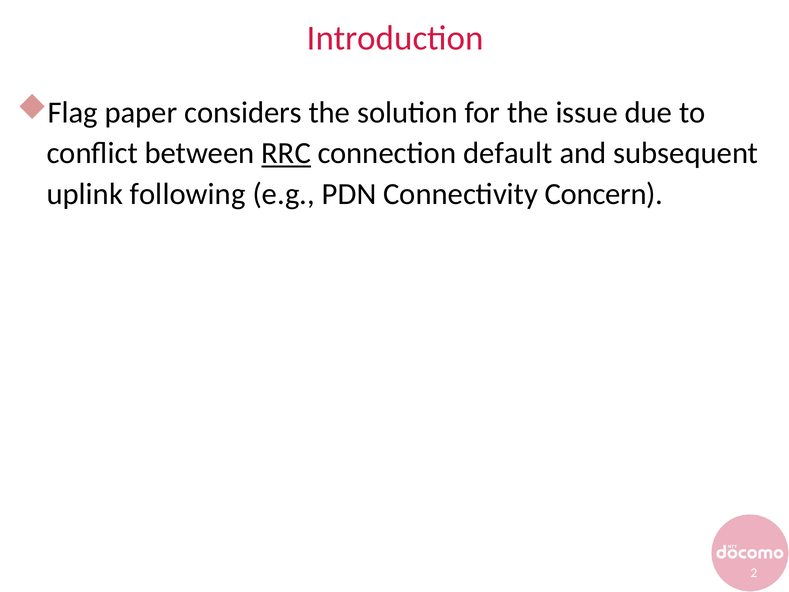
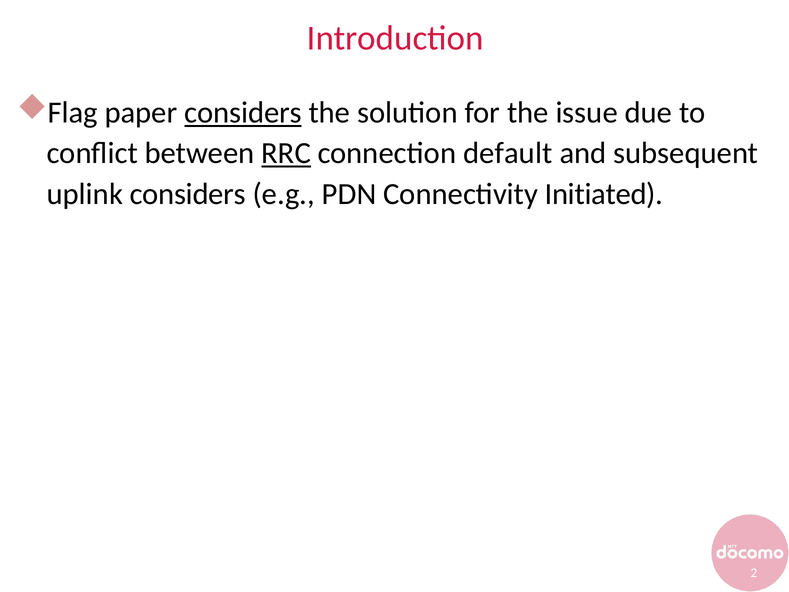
considers underline: none -> present (243, 113)
uplink following: following -> considers (188, 194)
Concern: Concern -> Initiated (604, 194)
